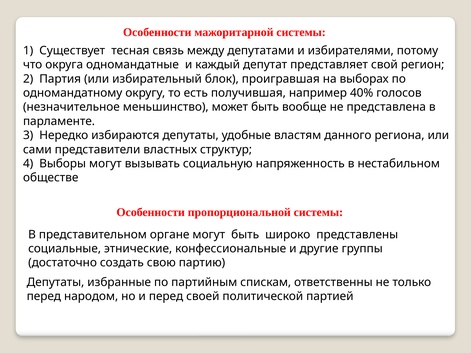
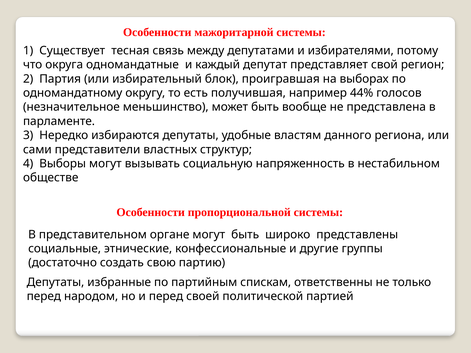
40%: 40% -> 44% (362, 93)
